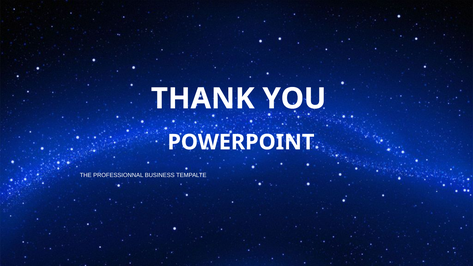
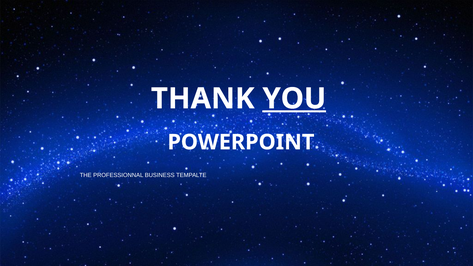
YOU underline: none -> present (294, 99)
